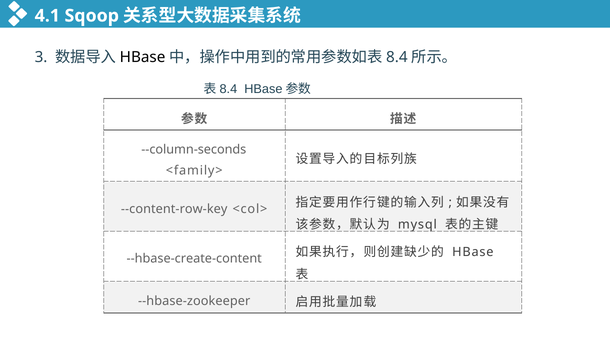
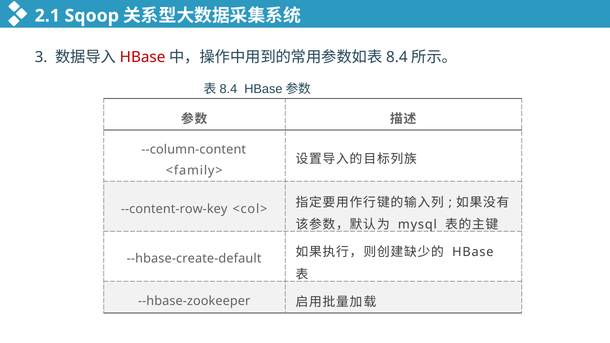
4.1: 4.1 -> 2.1 (47, 16)
HBase colour: black -> red (143, 57)
--column-seconds: --column-seconds -> --column-content (194, 150)
--hbase-create-content: --hbase-create-content -> --hbase-create-default (194, 259)
